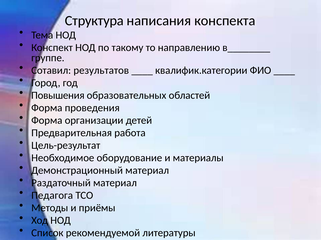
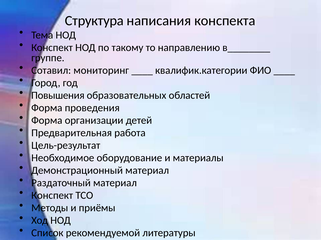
результатов: результатов -> мониторинг (101, 71)
Педагога: Педагога -> Конспект (52, 196)
